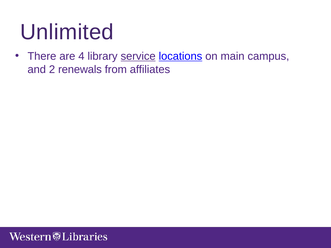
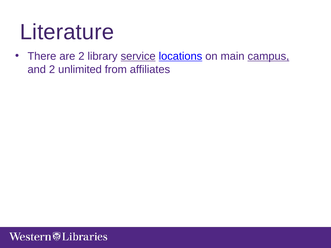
Unlimited: Unlimited -> Literature (67, 32)
are 4: 4 -> 2 (81, 56)
campus underline: none -> present (268, 56)
renewals: renewals -> unlimited (80, 70)
